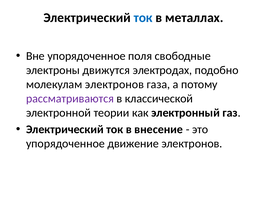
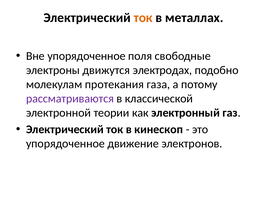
ток colour: blue -> orange (143, 18)
молекулам электронов: электронов -> протекания (114, 84)
внесение: внесение -> кинескоп (159, 130)
